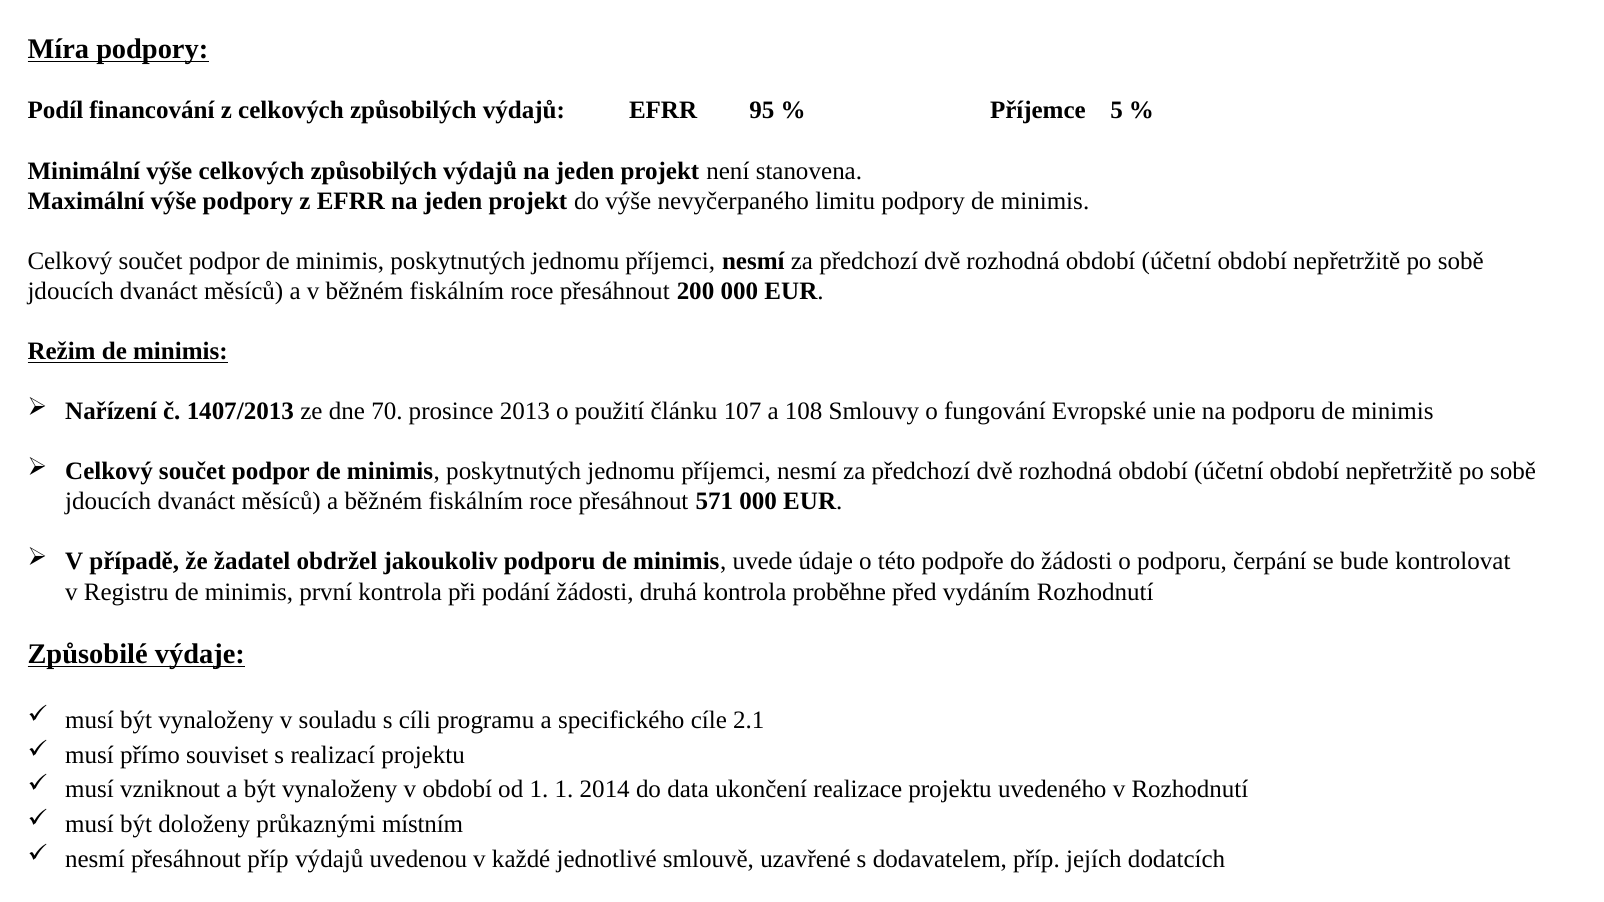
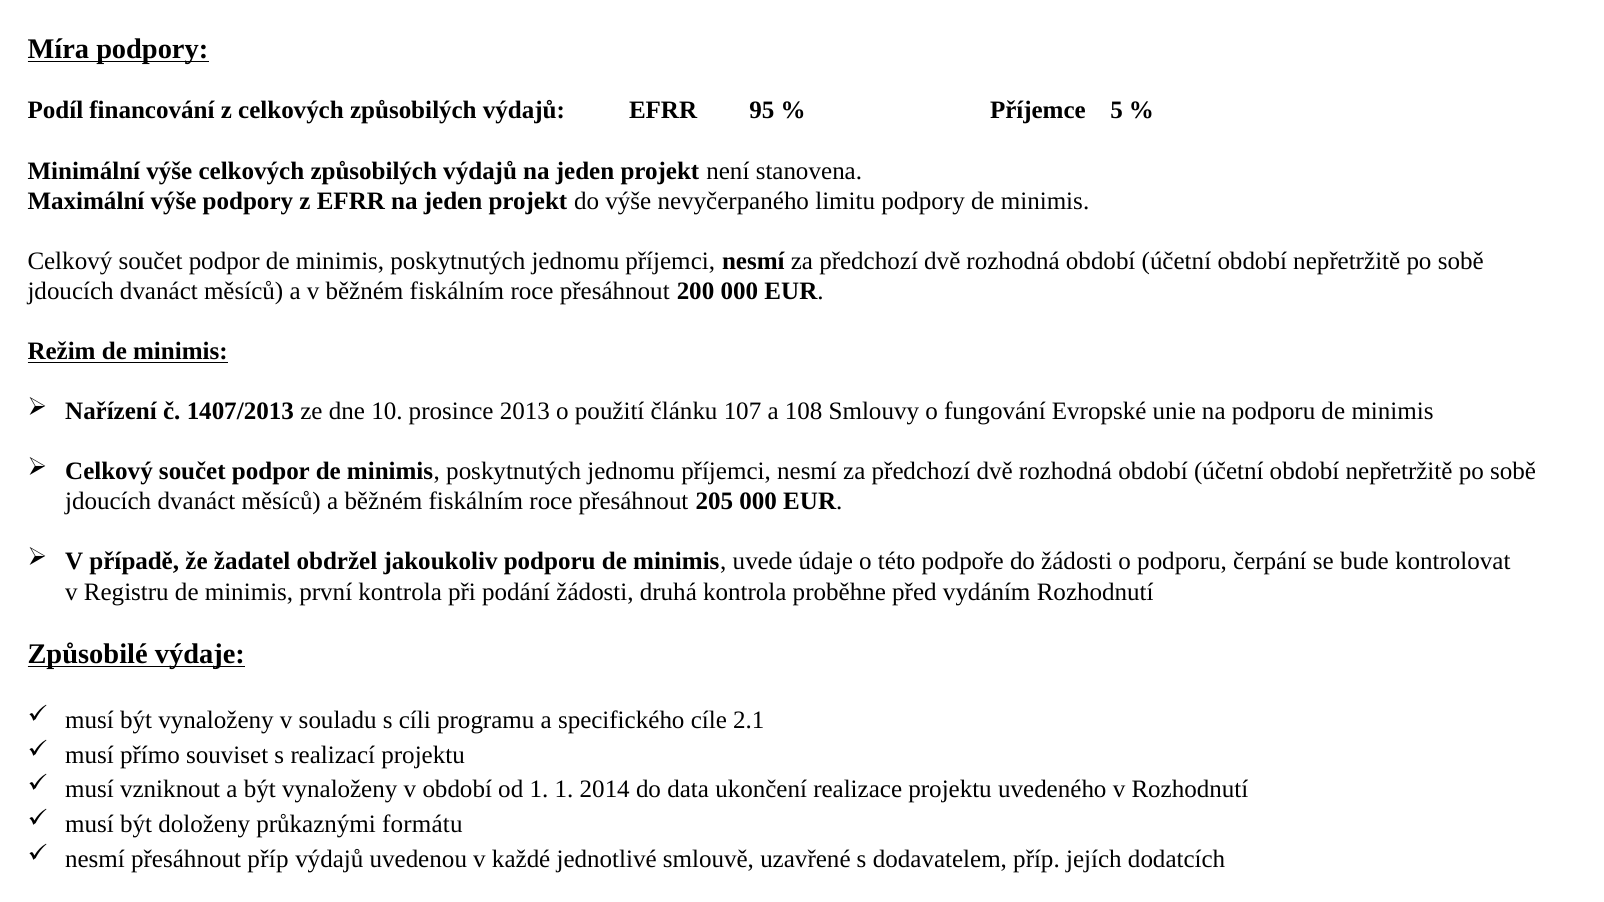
70: 70 -> 10 (387, 411)
571: 571 -> 205 (714, 502)
místním: místním -> formátu (422, 824)
